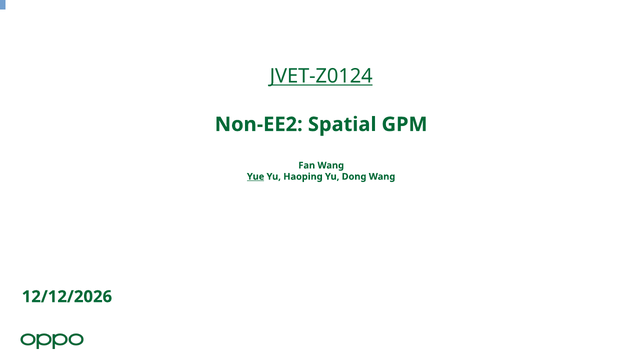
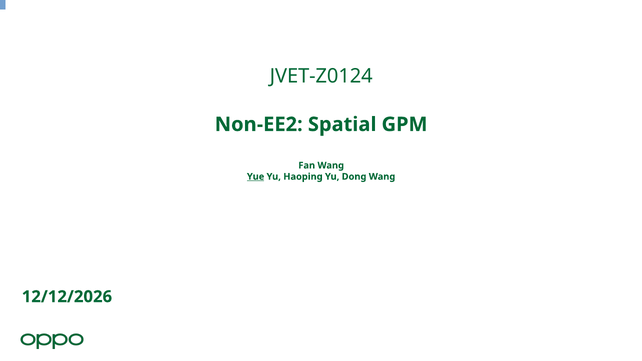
JVET-Z0124 underline: present -> none (321, 76)
